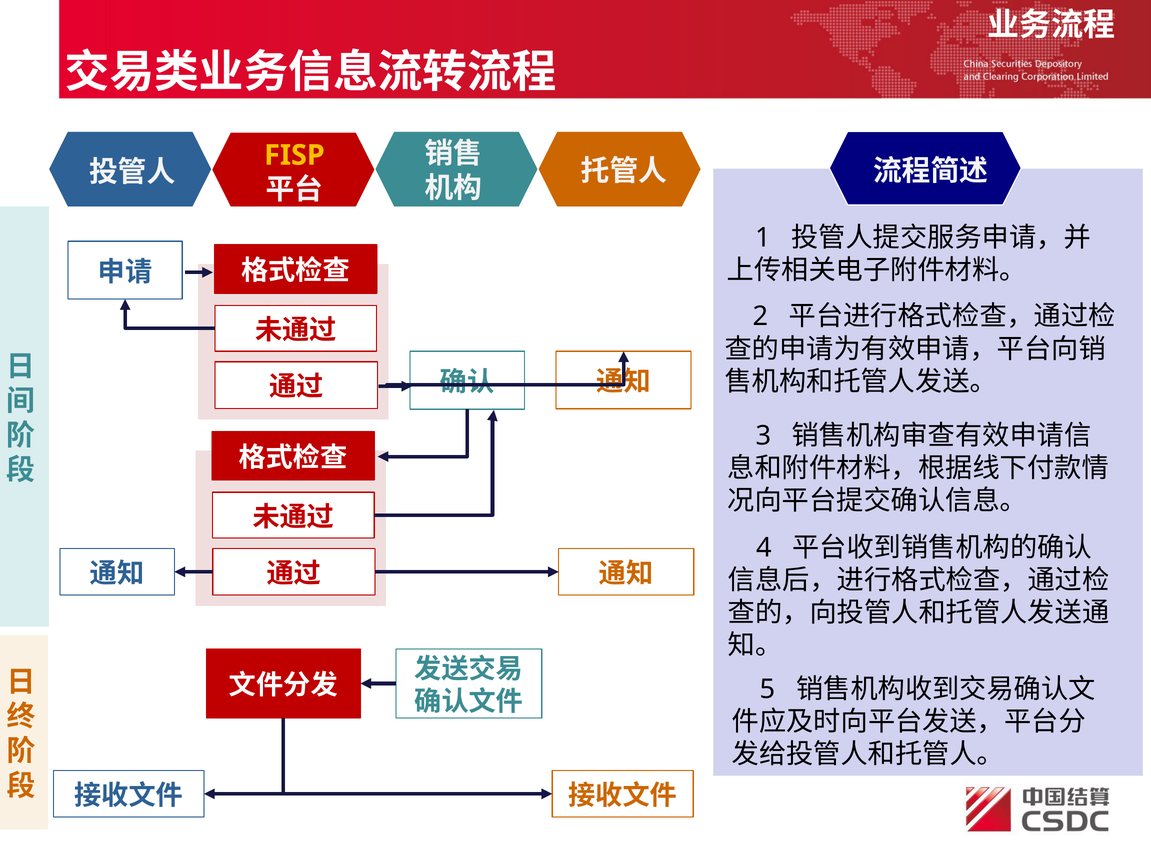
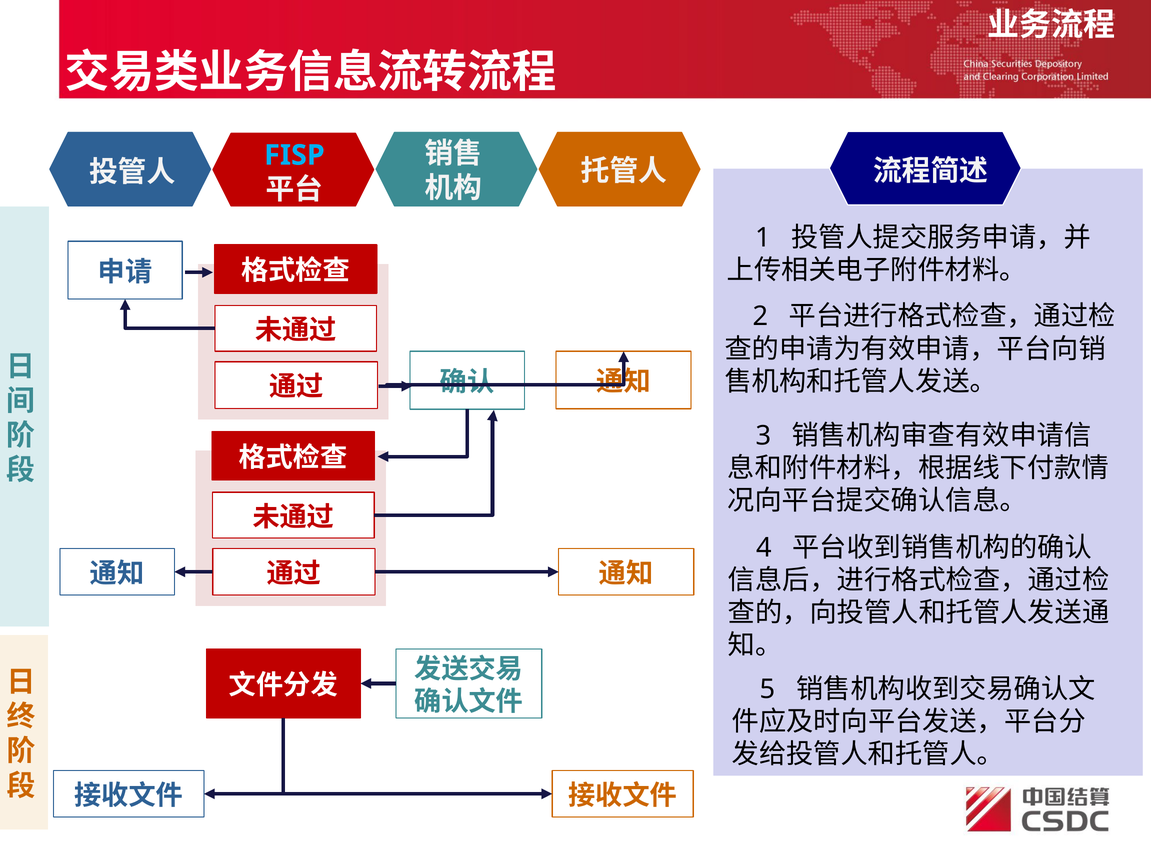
FISP colour: yellow -> light blue (294, 155)
